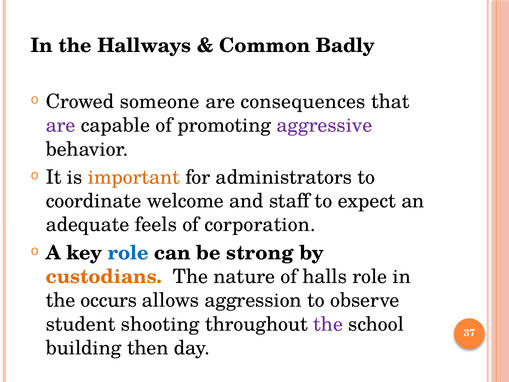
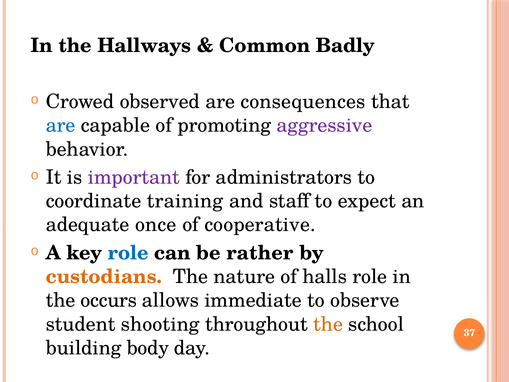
someone: someone -> observed (160, 102)
are colour: purple -> blue (61, 125)
important colour: orange -> purple (134, 177)
welcome: welcome -> training (185, 201)
feels: feels -> once (156, 225)
corporation: corporation -> cooperative (260, 225)
strong: strong -> rather (260, 253)
aggression: aggression -> immediate (253, 300)
the colour: purple -> orange (328, 324)
then: then -> body (148, 348)
